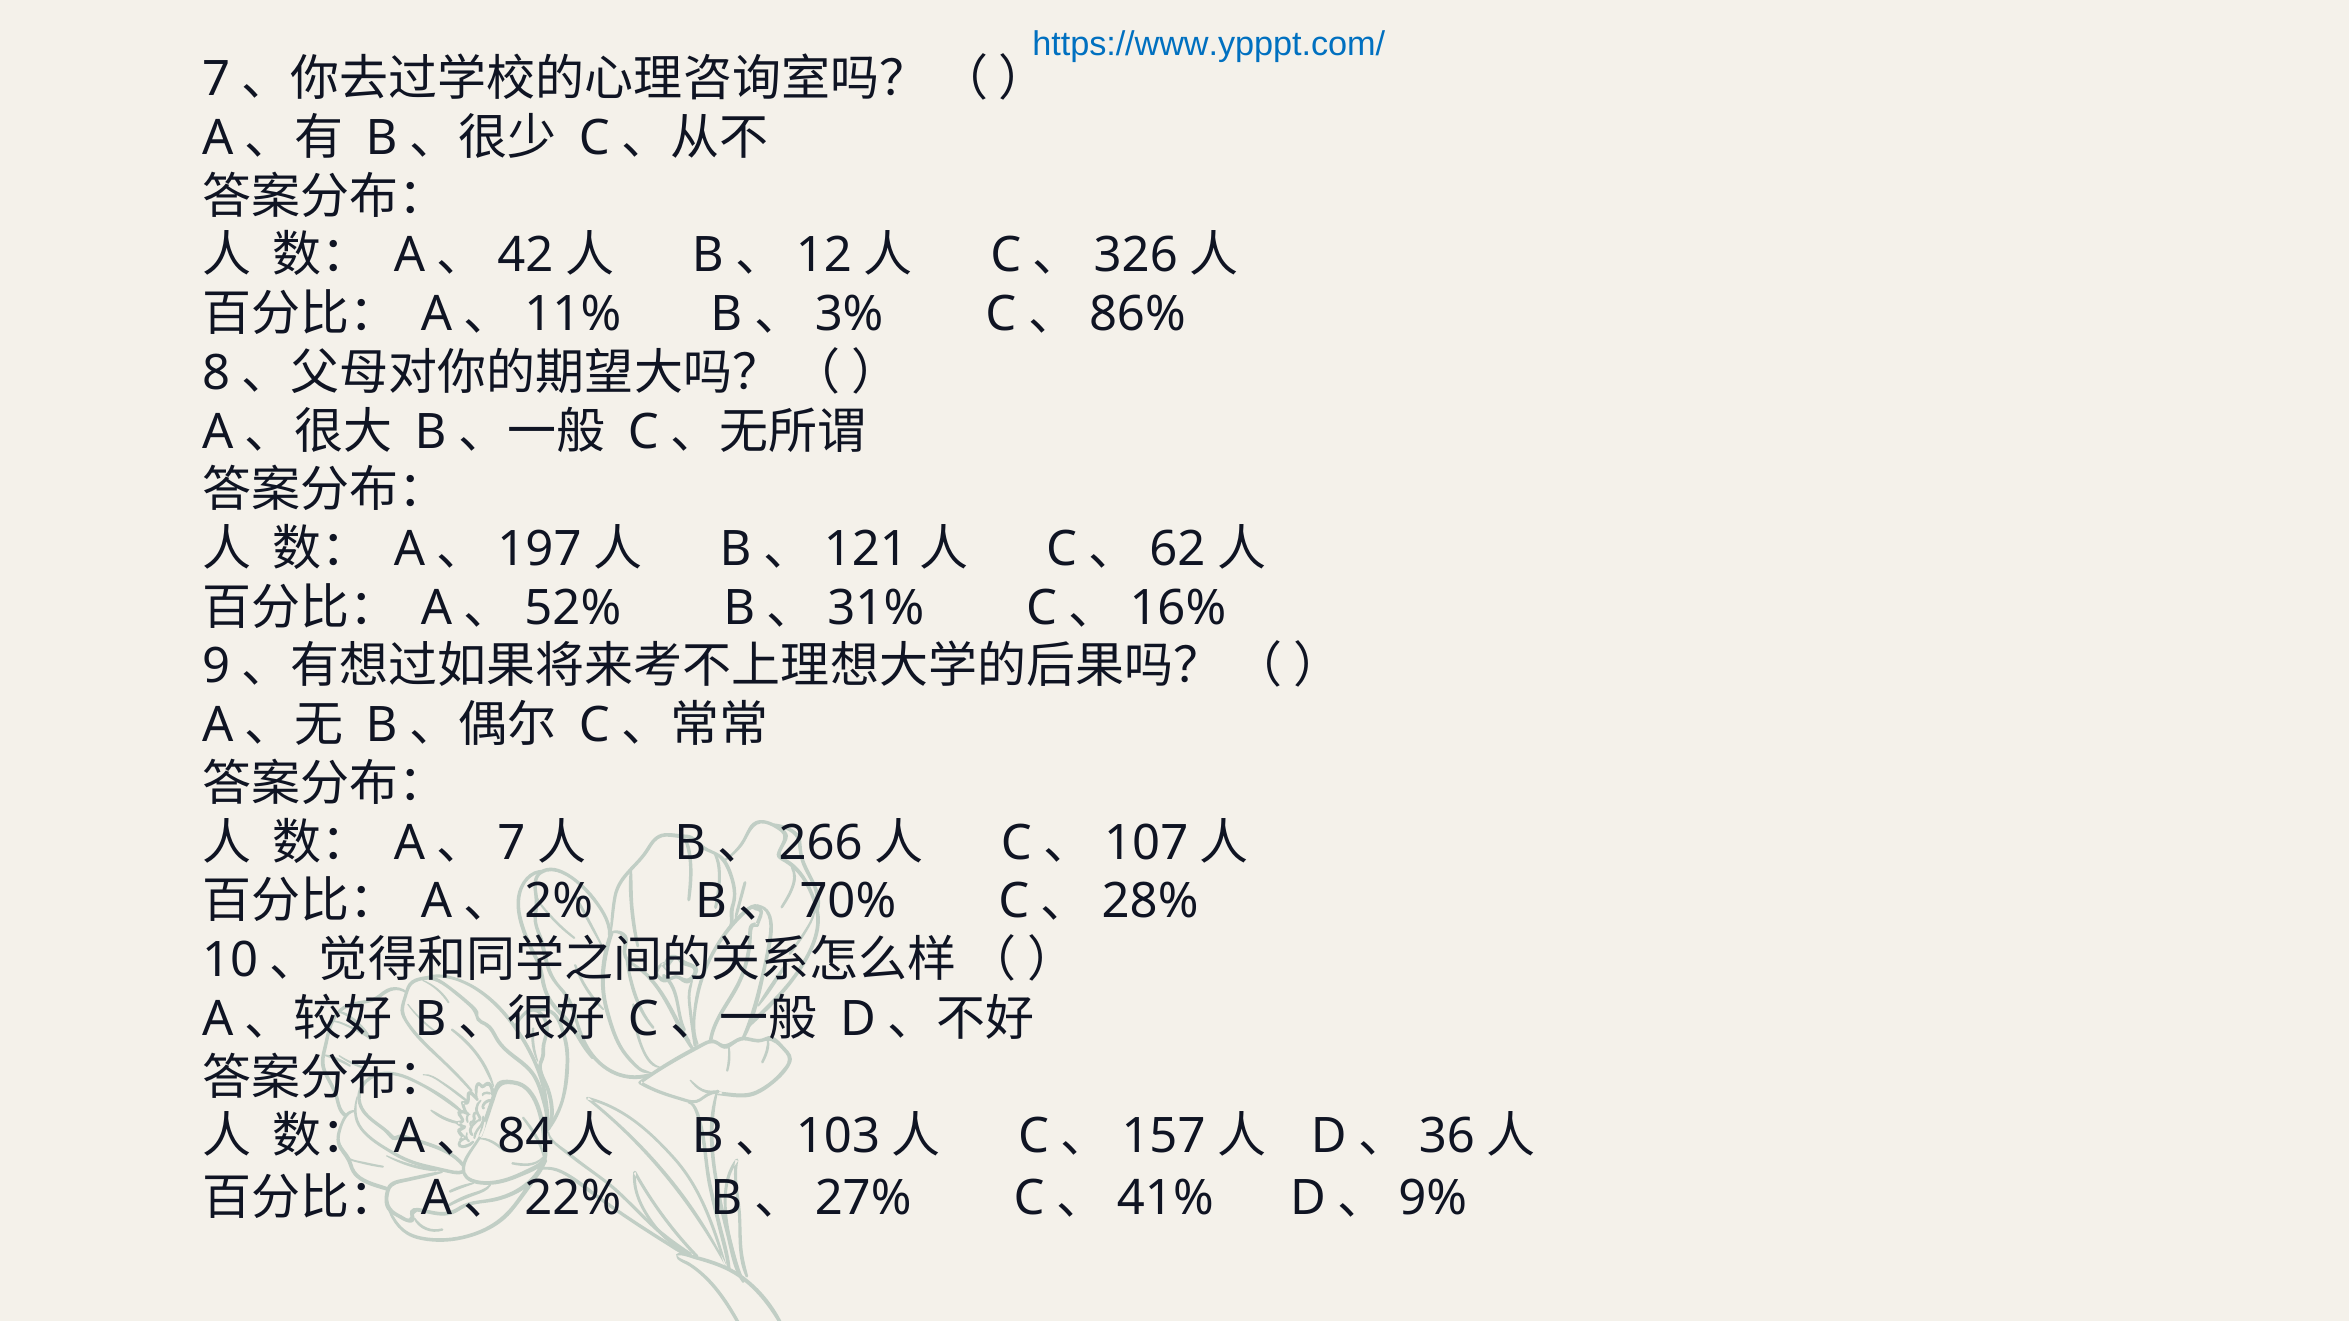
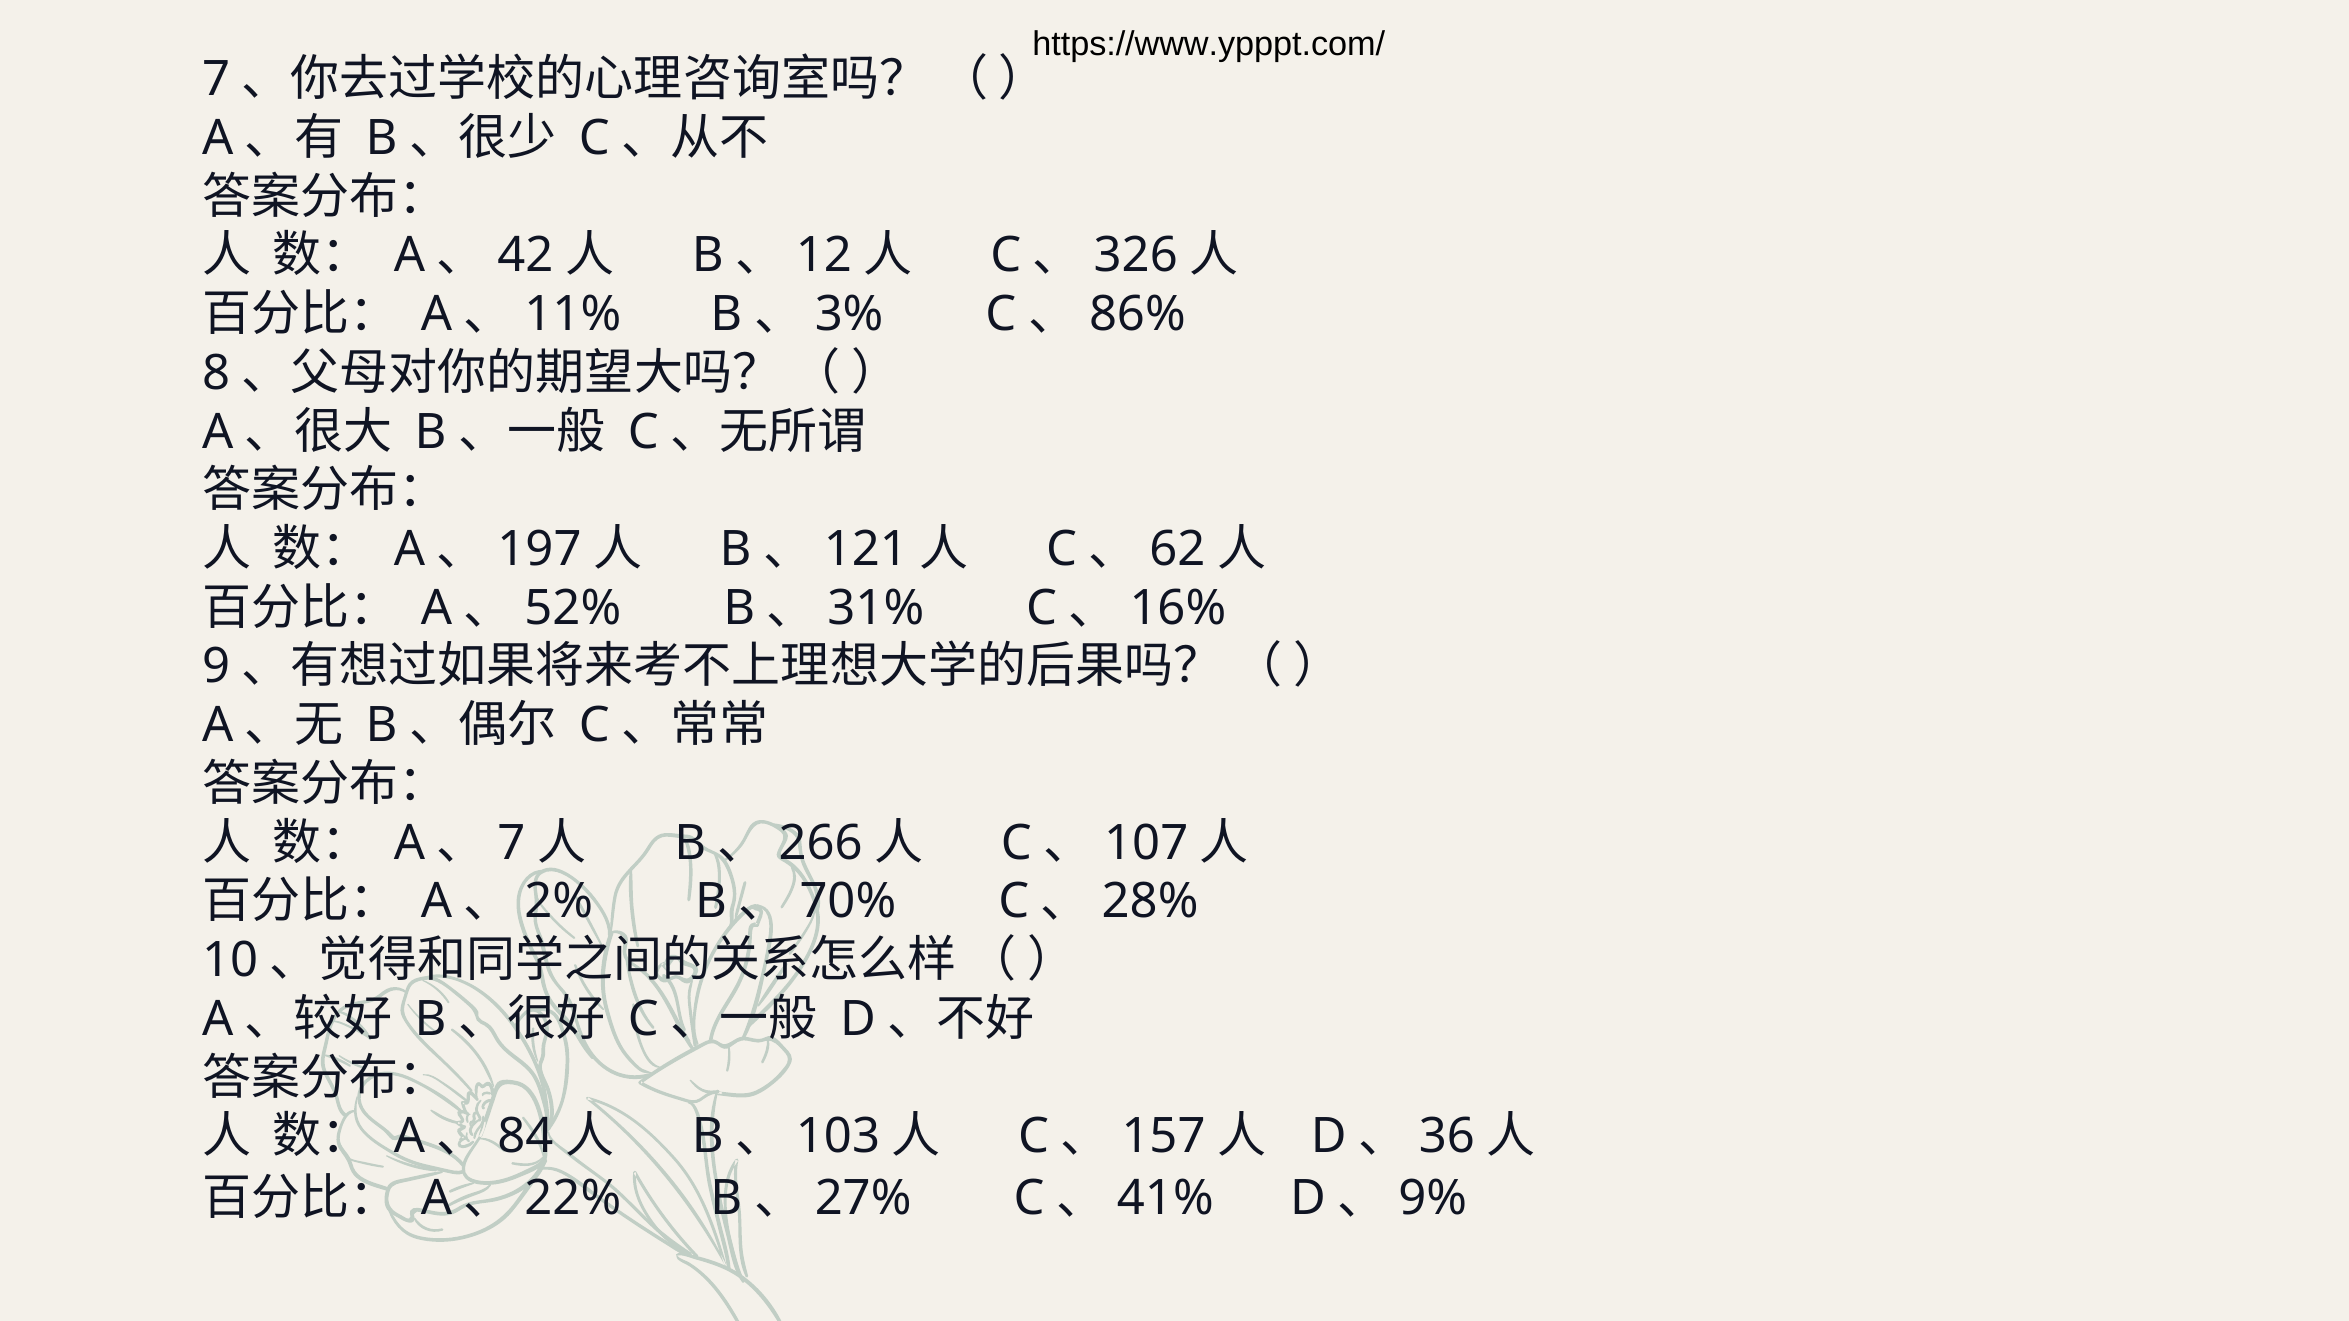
https://www.ypppt.com/ colour: blue -> black (1209, 44)
